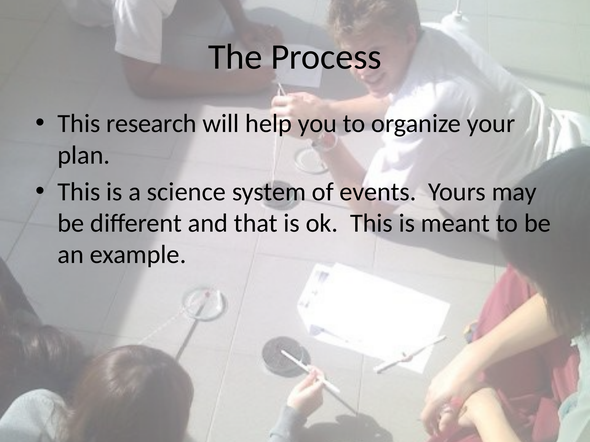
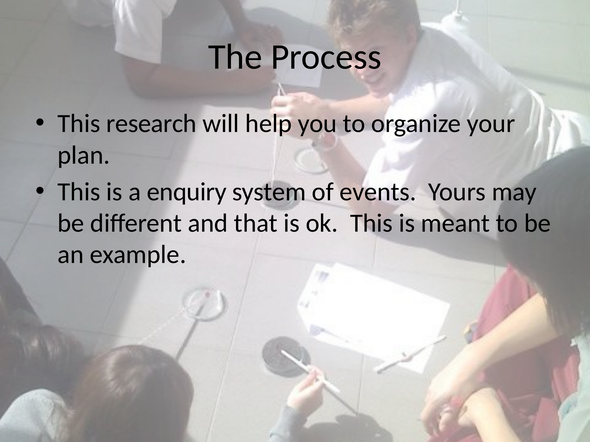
science: science -> enquiry (187, 192)
